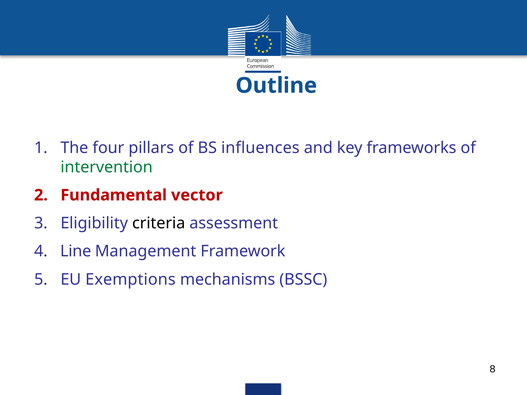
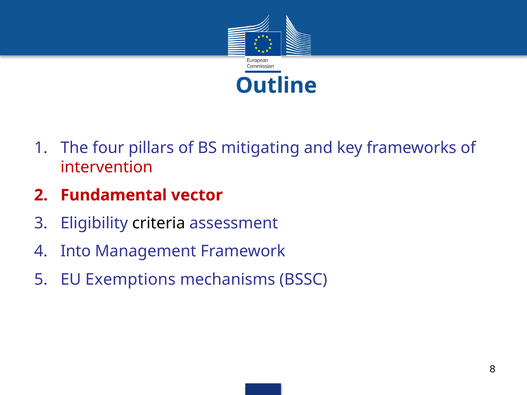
influences: influences -> mitigating (260, 148)
intervention colour: green -> red (107, 167)
Line: Line -> Into (76, 251)
